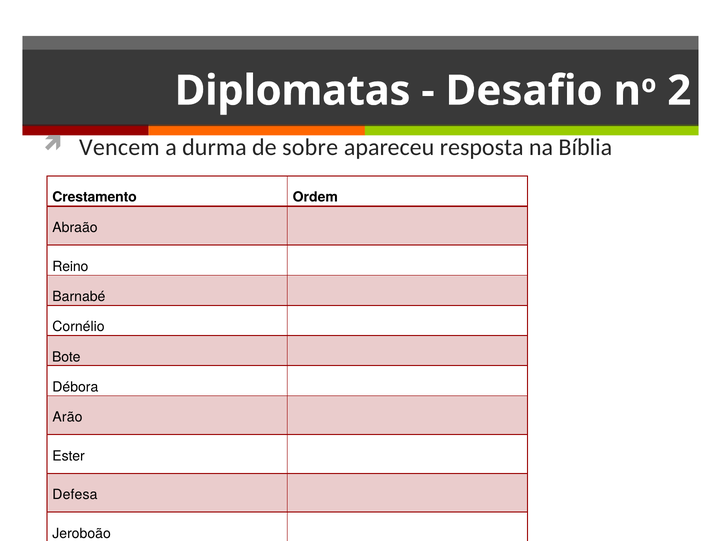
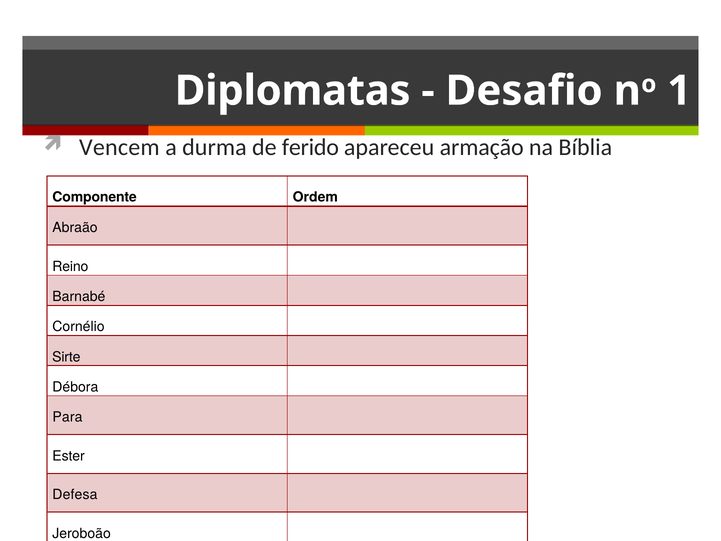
2: 2 -> 1 (679, 91)
sobre: sobre -> ferido (310, 147)
resposta: resposta -> armação (482, 147)
Crestamento: Crestamento -> Componente (95, 197)
Bote: Bote -> Sirte (66, 357)
Arão: Arão -> Para (68, 417)
